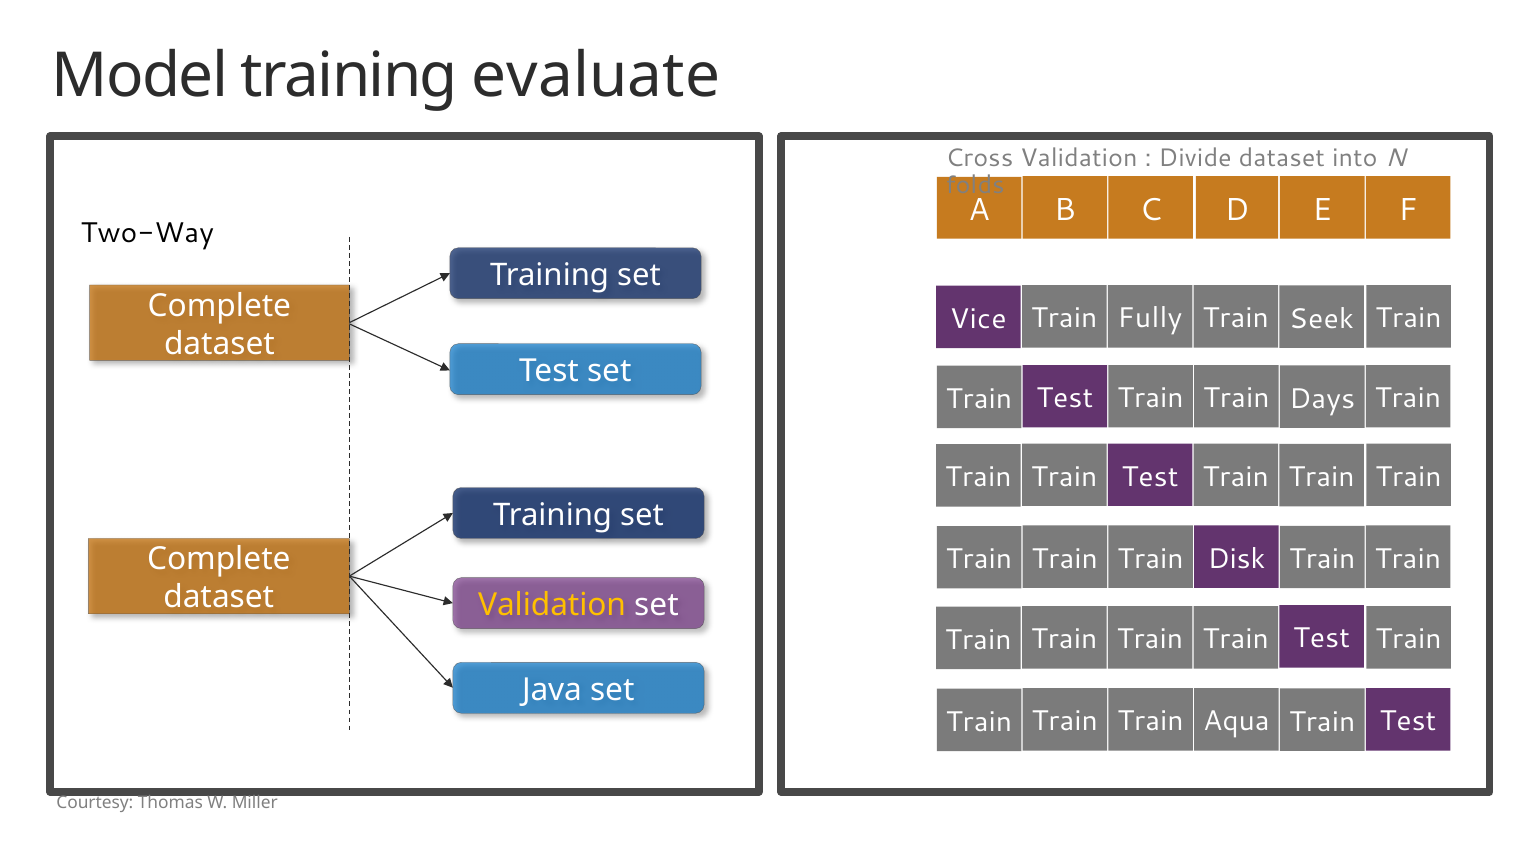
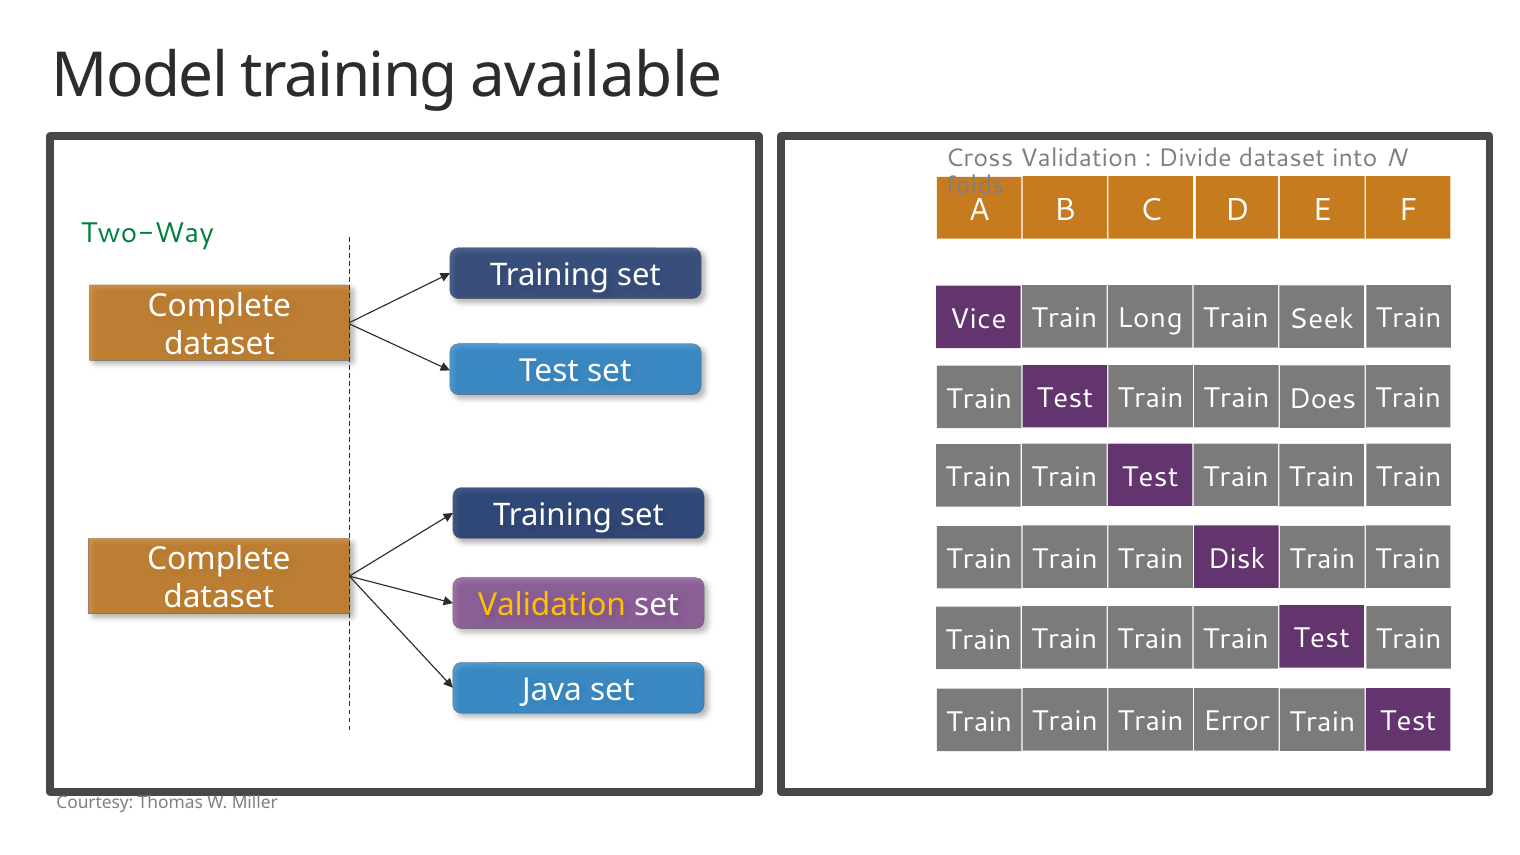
evaluate: evaluate -> available (596, 76)
Two-Way colour: black -> green (147, 233)
Fully: Fully -> Long (1150, 318)
Days: Days -> Does (1322, 399)
Aqua: Aqua -> Error (1237, 721)
